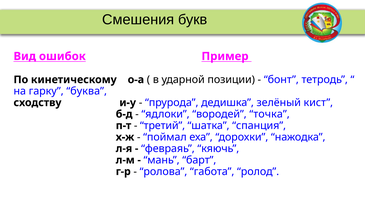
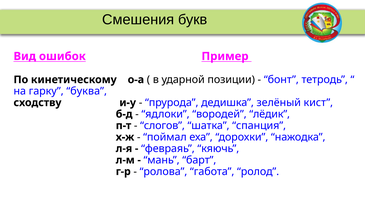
точка: точка -> лёдик (270, 114)
третий: третий -> слогов (162, 126)
